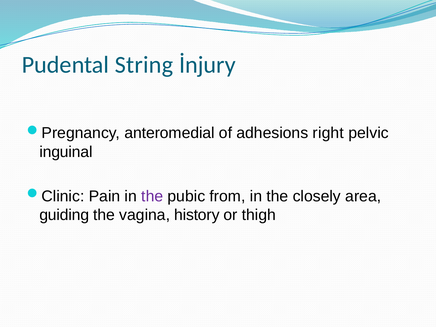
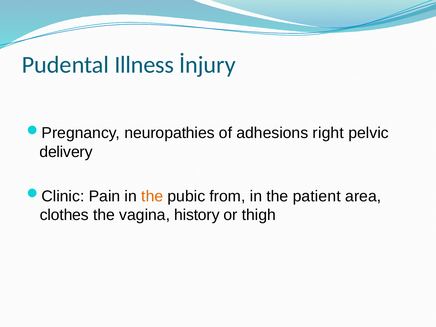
String: String -> Illness (144, 65)
anteromedial: anteromedial -> neuropathies (170, 133)
inguinal: inguinal -> delivery (66, 152)
the colour: purple -> orange (152, 196)
closely: closely -> patient (317, 196)
guiding: guiding -> clothes (64, 215)
